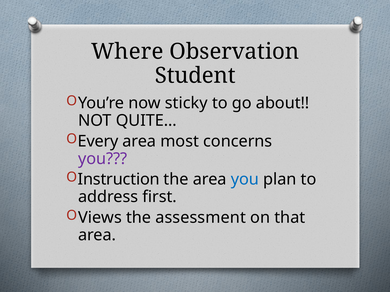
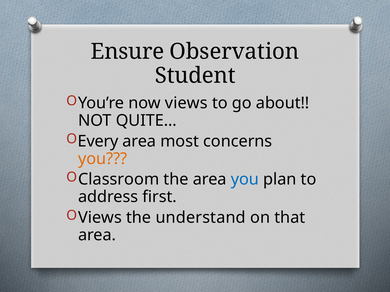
Where: Where -> Ensure (127, 52)
now sticky: sticky -> views (186, 103)
you colour: purple -> orange (103, 159)
Instruction: Instruction -> Classroom (119, 180)
assessment: assessment -> understand (201, 218)
